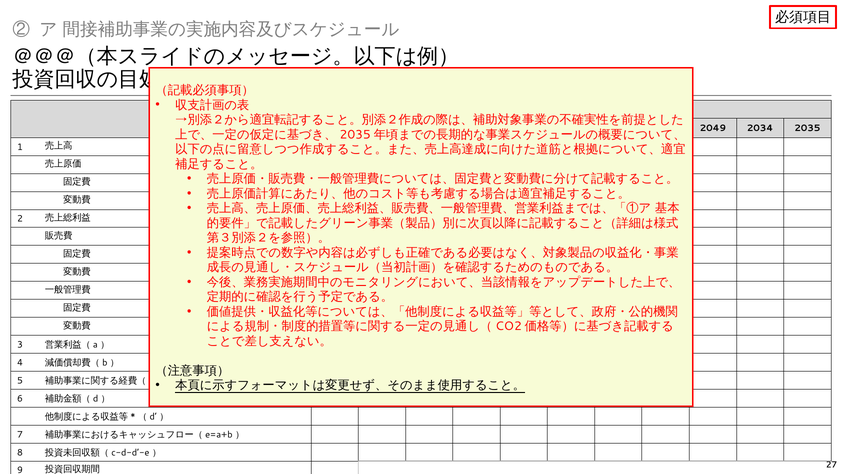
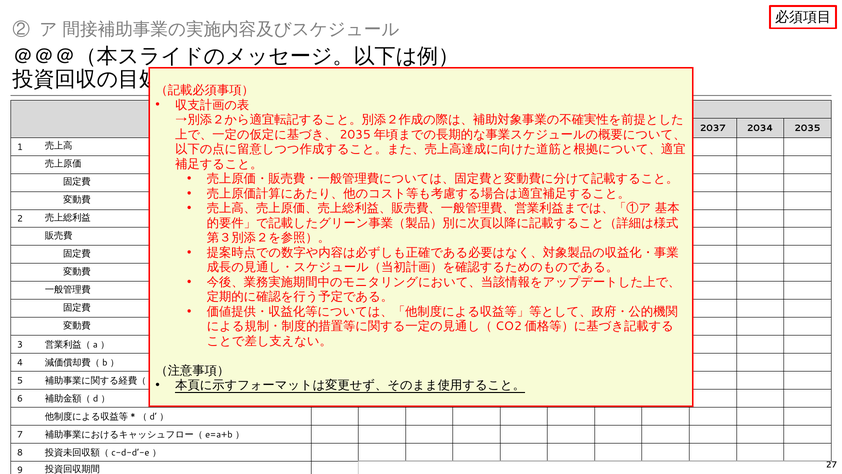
2049: 2049 -> 2037 (713, 128)
